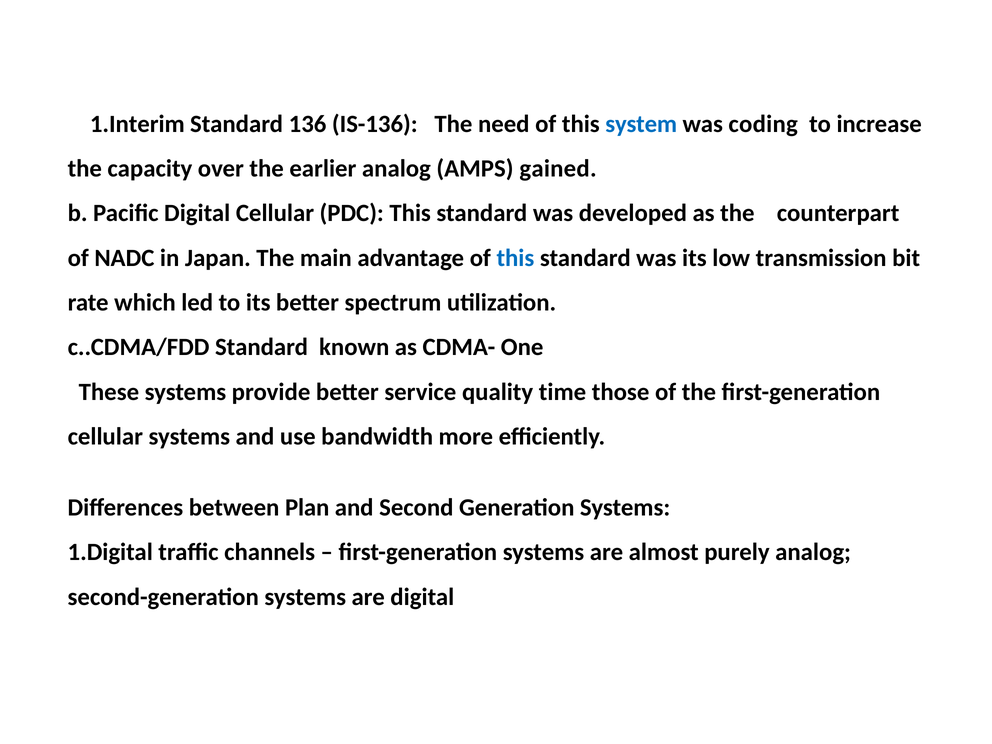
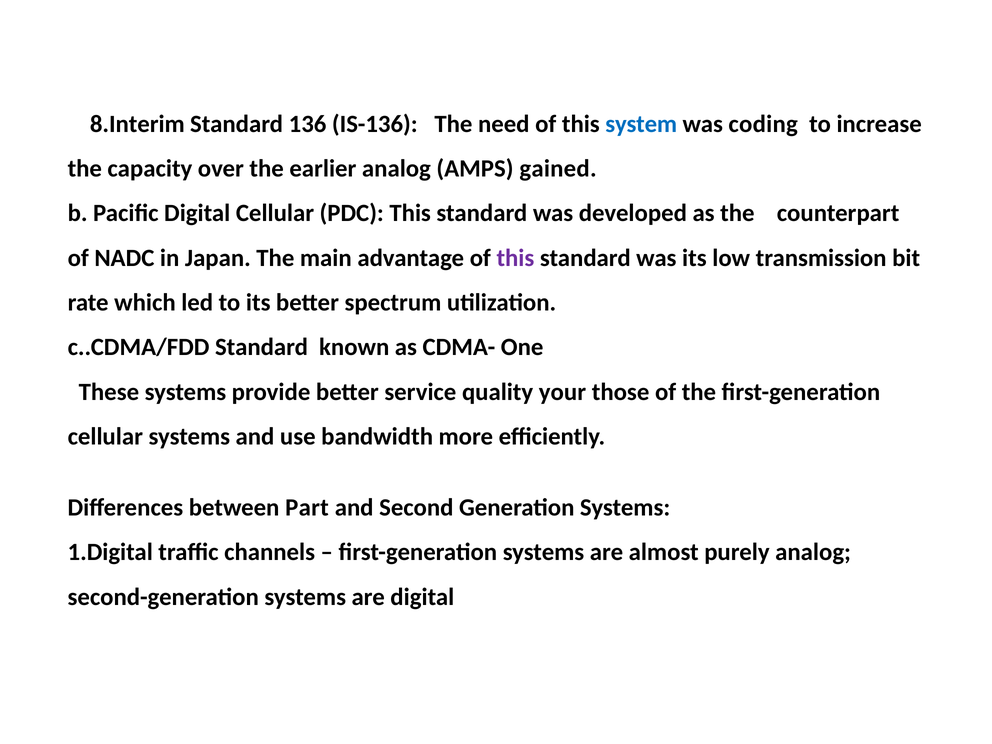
1.Interim: 1.Interim -> 8.Interim (137, 124)
this colour: blue -> purple (515, 258)
time: time -> your (562, 392)
Plan: Plan -> Part (307, 508)
